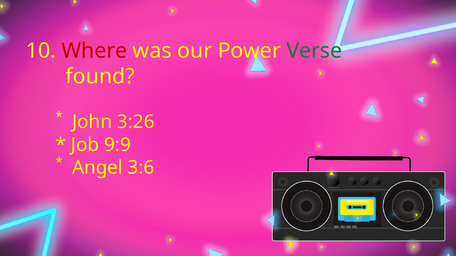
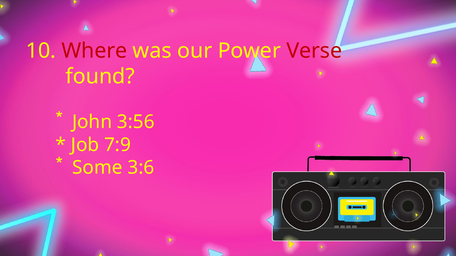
Verse colour: green -> red (314, 51)
3:26: 3:26 -> 3:56 (136, 122)
9:9: 9:9 -> 7:9 (117, 145)
Angel: Angel -> Some (97, 168)
